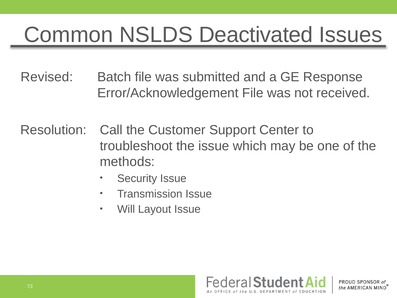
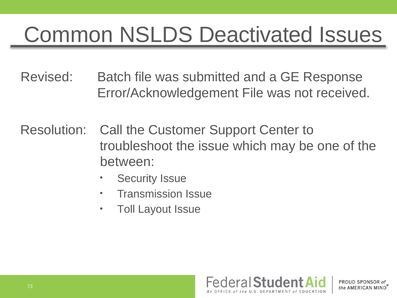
methods: methods -> between (127, 162)
Will: Will -> Toll (126, 209)
